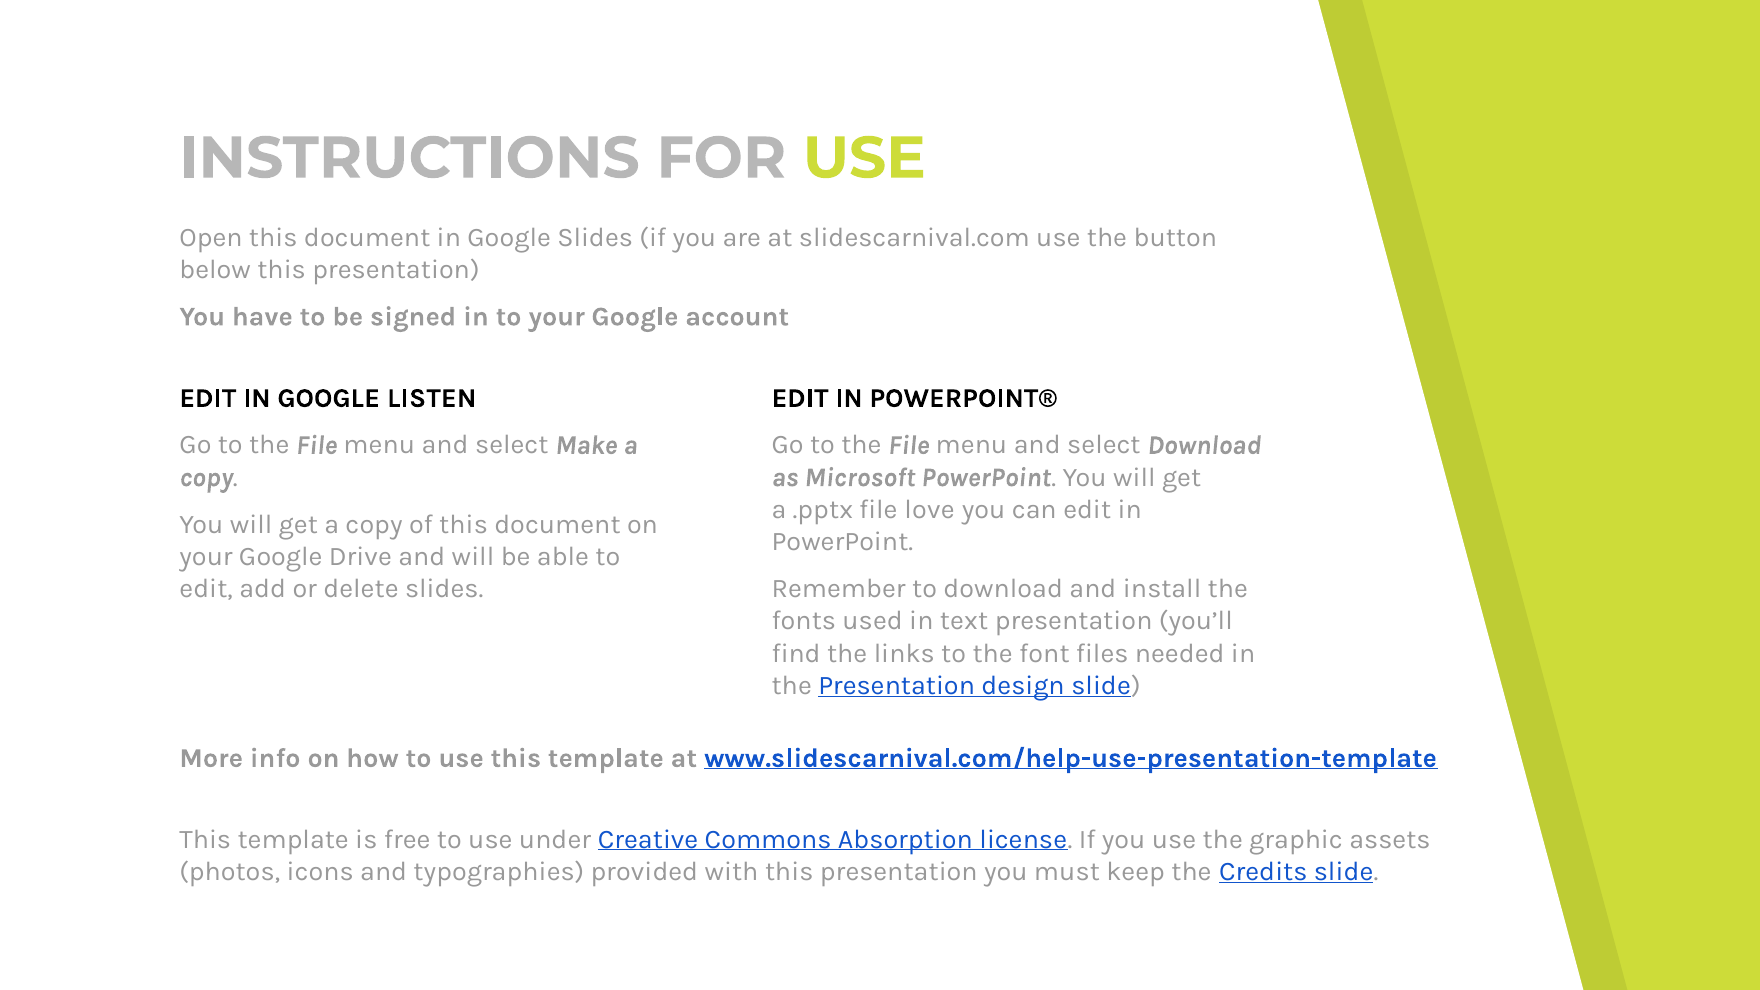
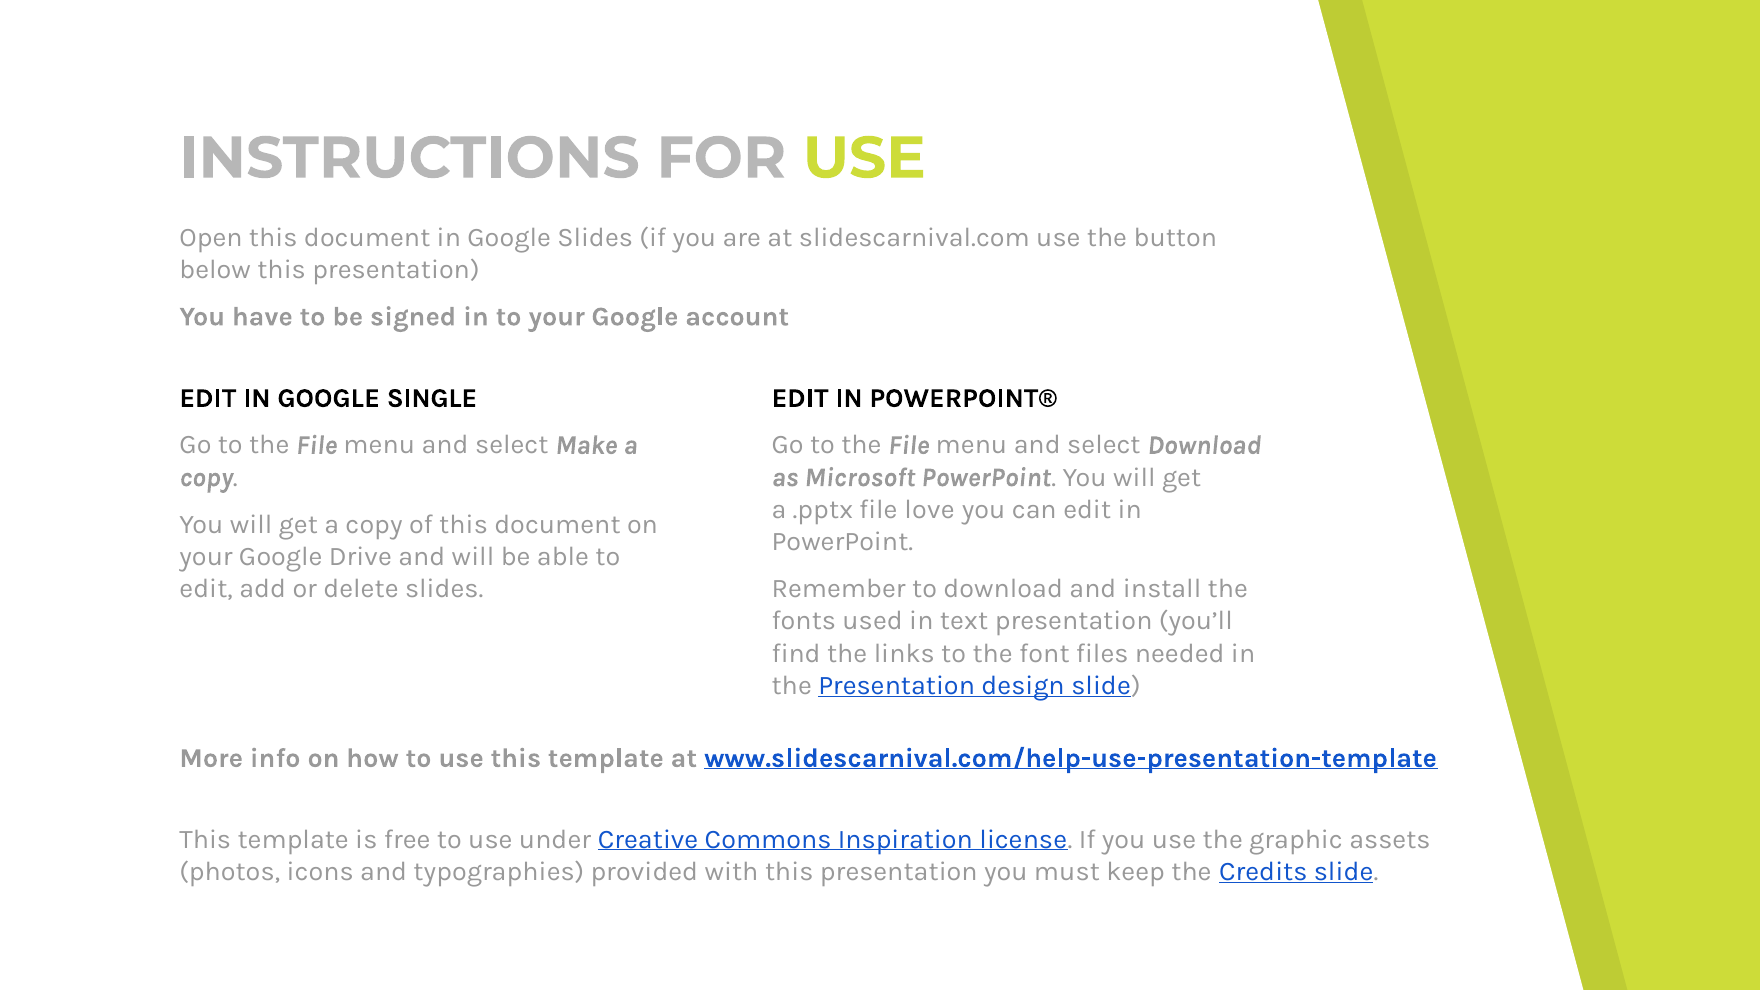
LISTEN: LISTEN -> SINGLE (432, 398)
Absorption: Absorption -> Inspiration (905, 839)
